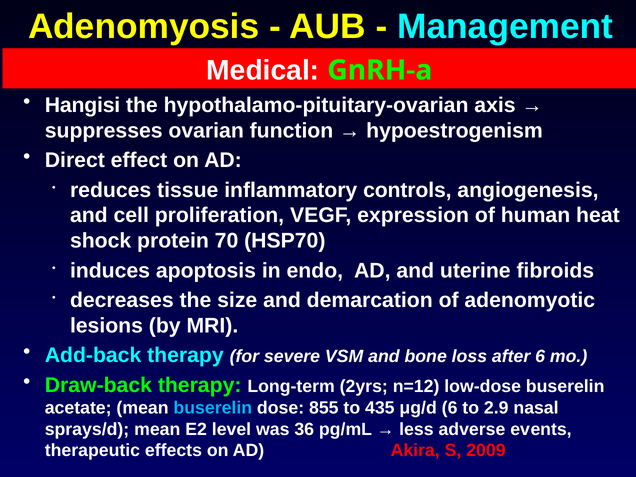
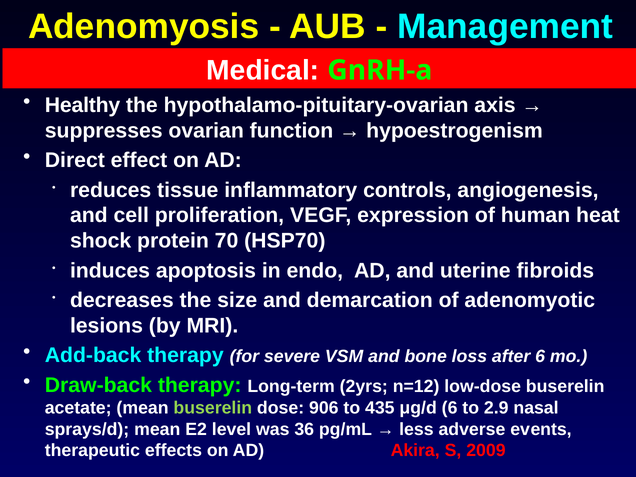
Hangisi: Hangisi -> Healthy (83, 105)
buserelin colour: light blue -> light green (213, 408)
855: 855 -> 906 (324, 408)
